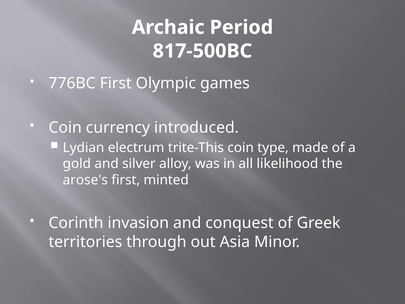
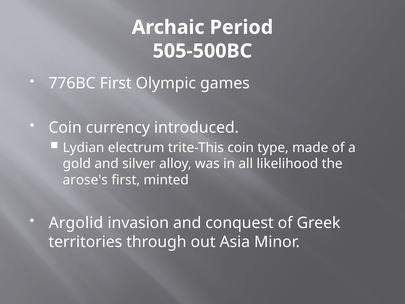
817-500BC: 817-500BC -> 505-500BC (202, 51)
Corinth: Corinth -> Argolid (76, 223)
